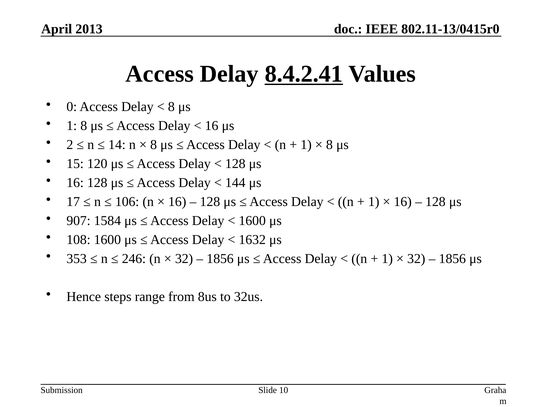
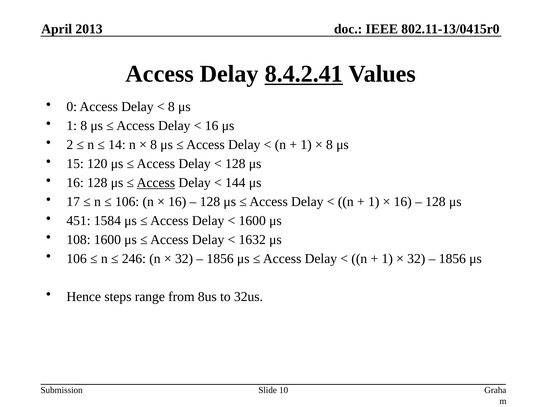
Access underline: none -> present (156, 183)
907: 907 -> 451 (78, 220)
353: 353 -> 106 (77, 258)
